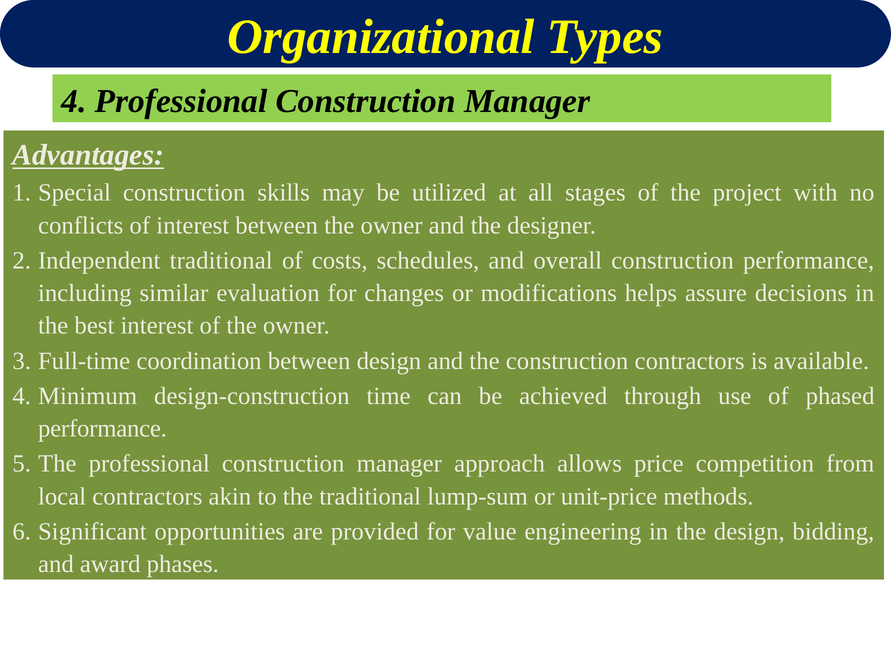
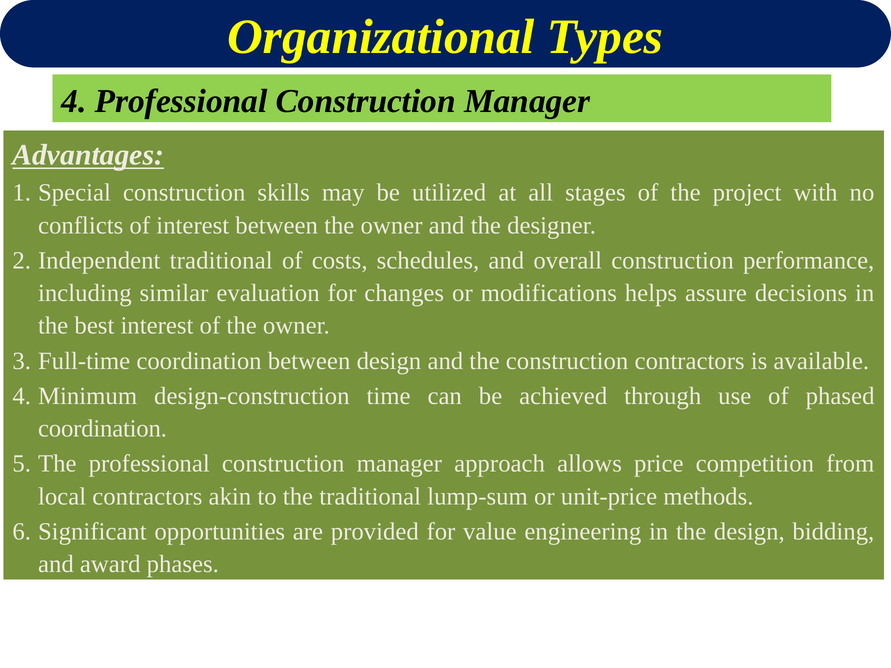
performance: performance -> coordination (102, 429)
